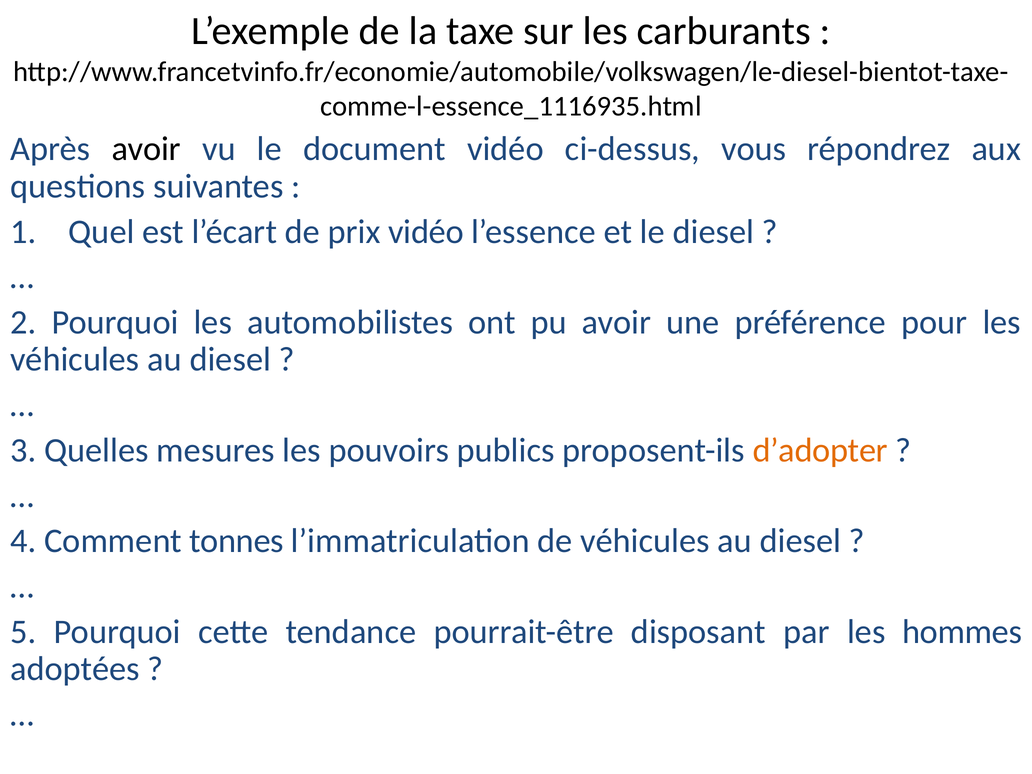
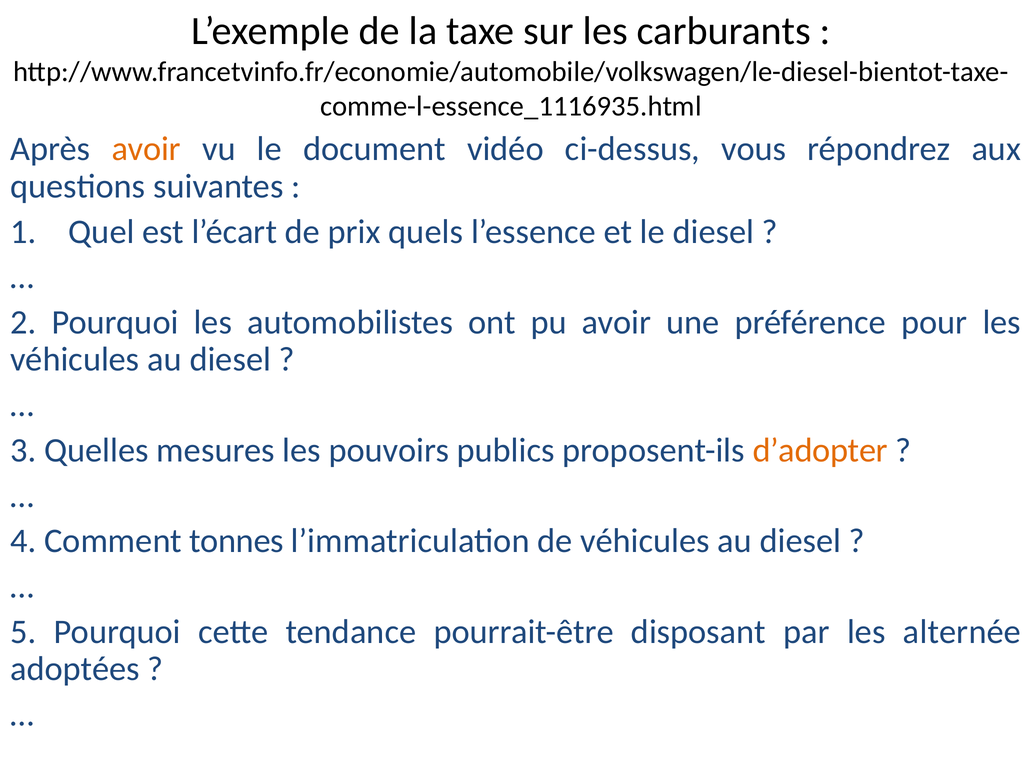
avoir colour: black -> orange (146, 149)
prix vidéo: vidéo -> quels (426, 232)
hommes: hommes -> alternée (962, 632)
